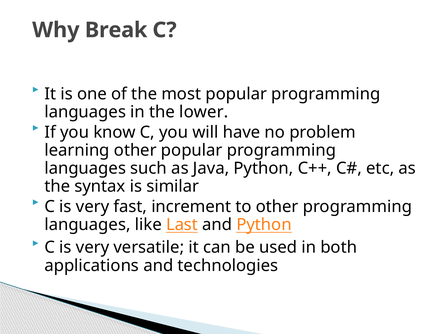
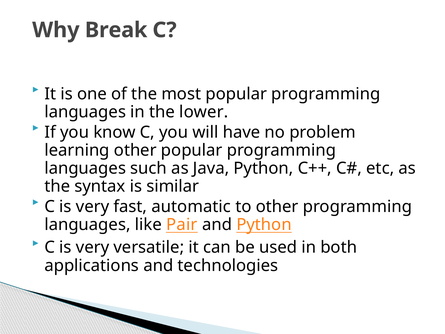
increment: increment -> automatic (191, 207)
Last: Last -> Pair (182, 225)
